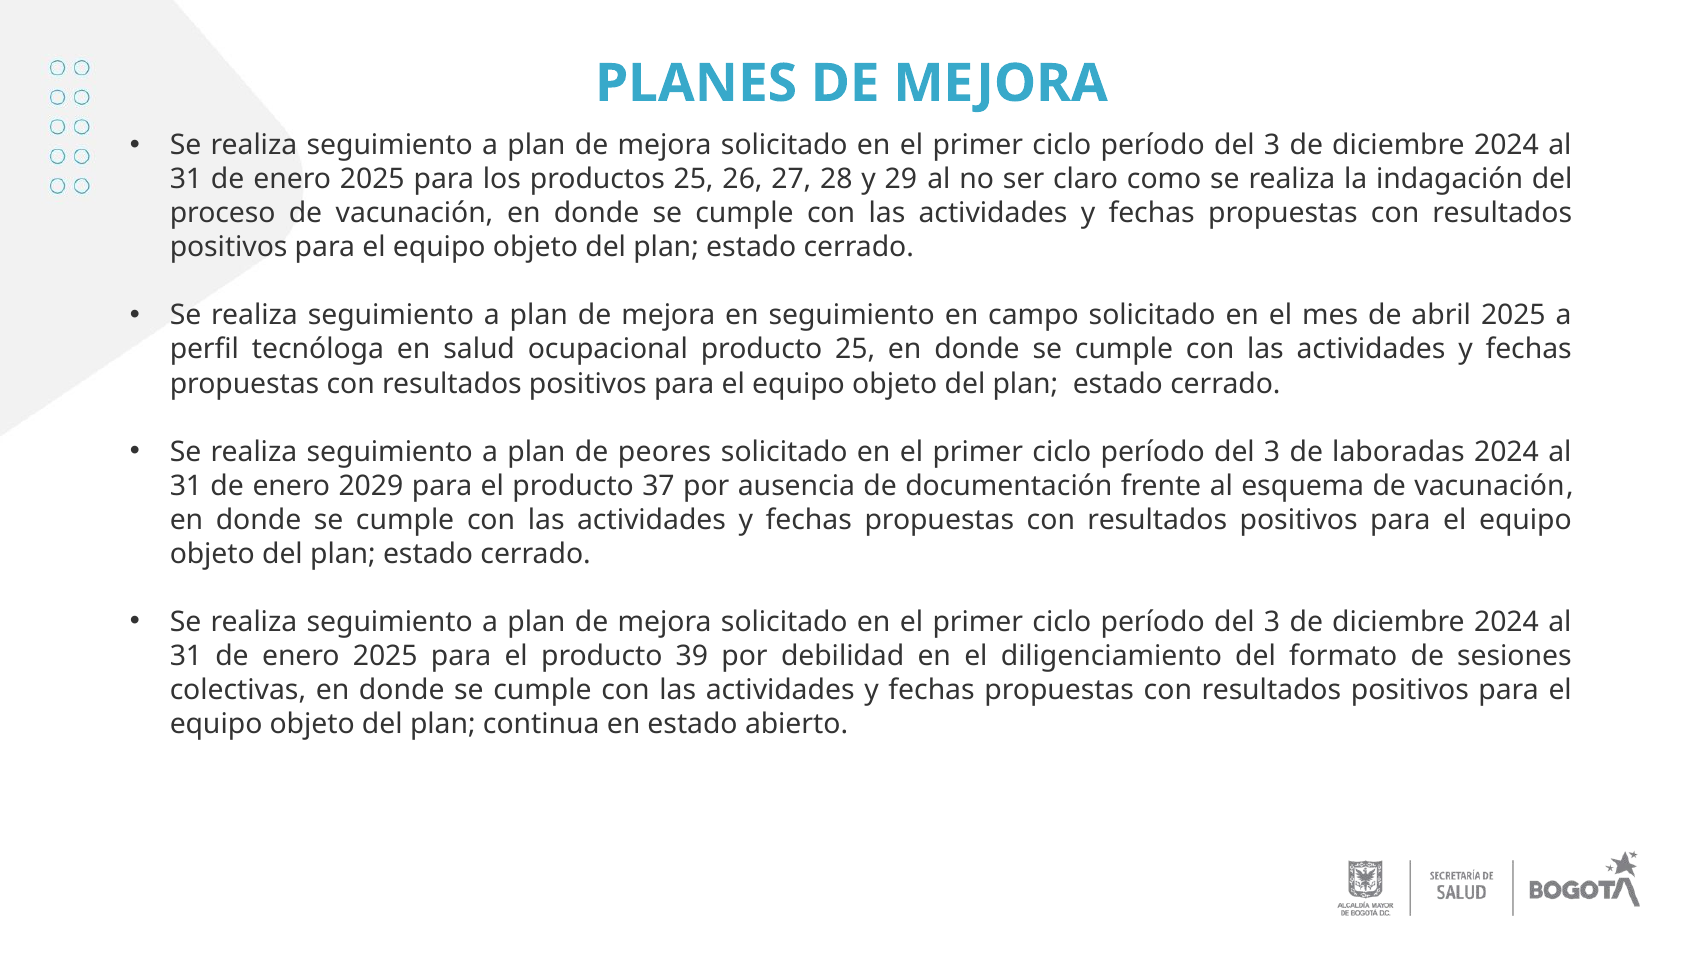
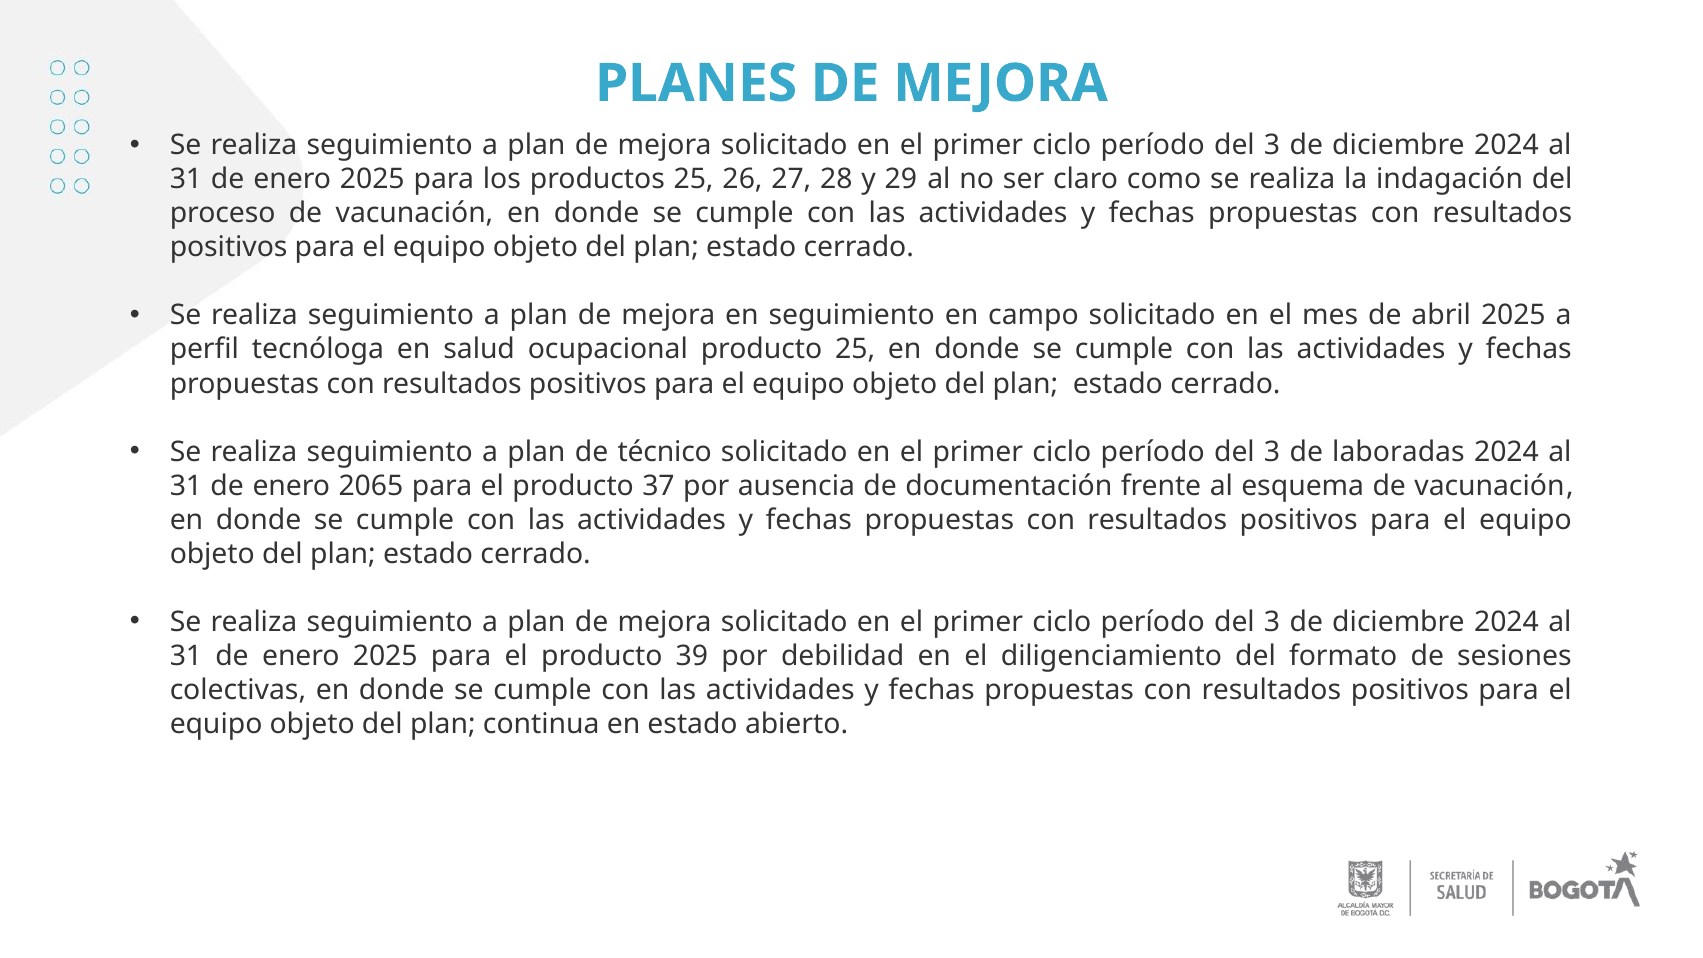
peores: peores -> técnico (665, 452)
2029: 2029 -> 2065 (371, 486)
